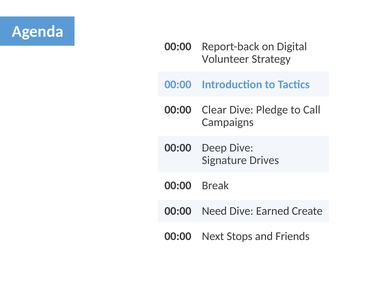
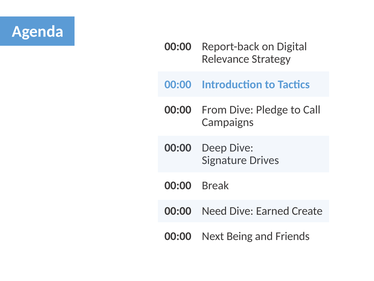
Volunteer: Volunteer -> Relevance (225, 59)
Clear: Clear -> From (214, 110)
Stops: Stops -> Being (240, 236)
